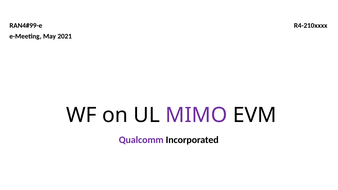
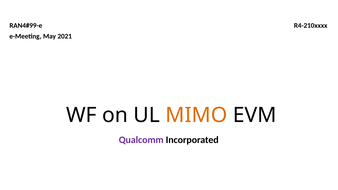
MIMO colour: purple -> orange (196, 115)
